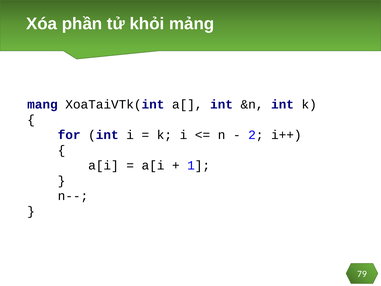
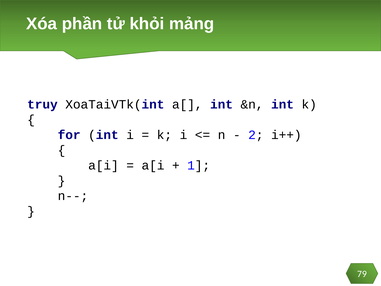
mang: mang -> truy (42, 104)
